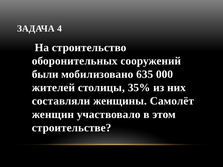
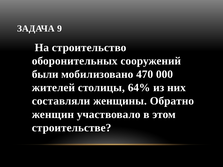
4: 4 -> 9 (60, 29)
635: 635 -> 470 (145, 74)
35%: 35% -> 64% (139, 88)
Самолёт: Самолёт -> Обратно (172, 101)
